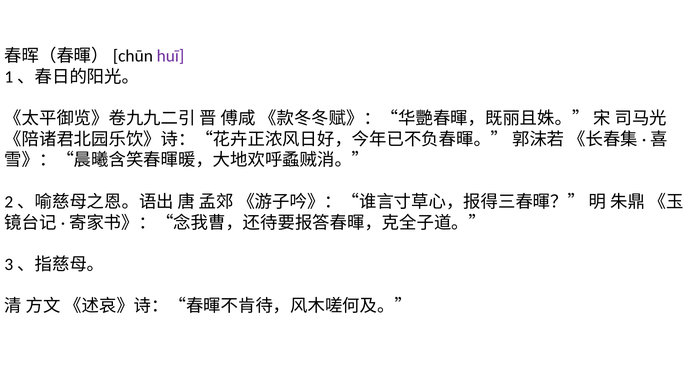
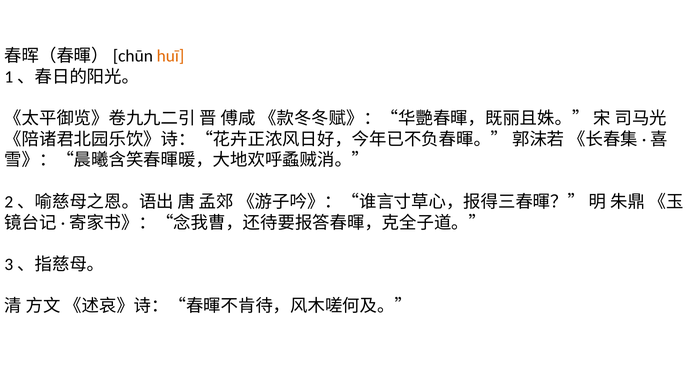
huī colour: purple -> orange (171, 56)
